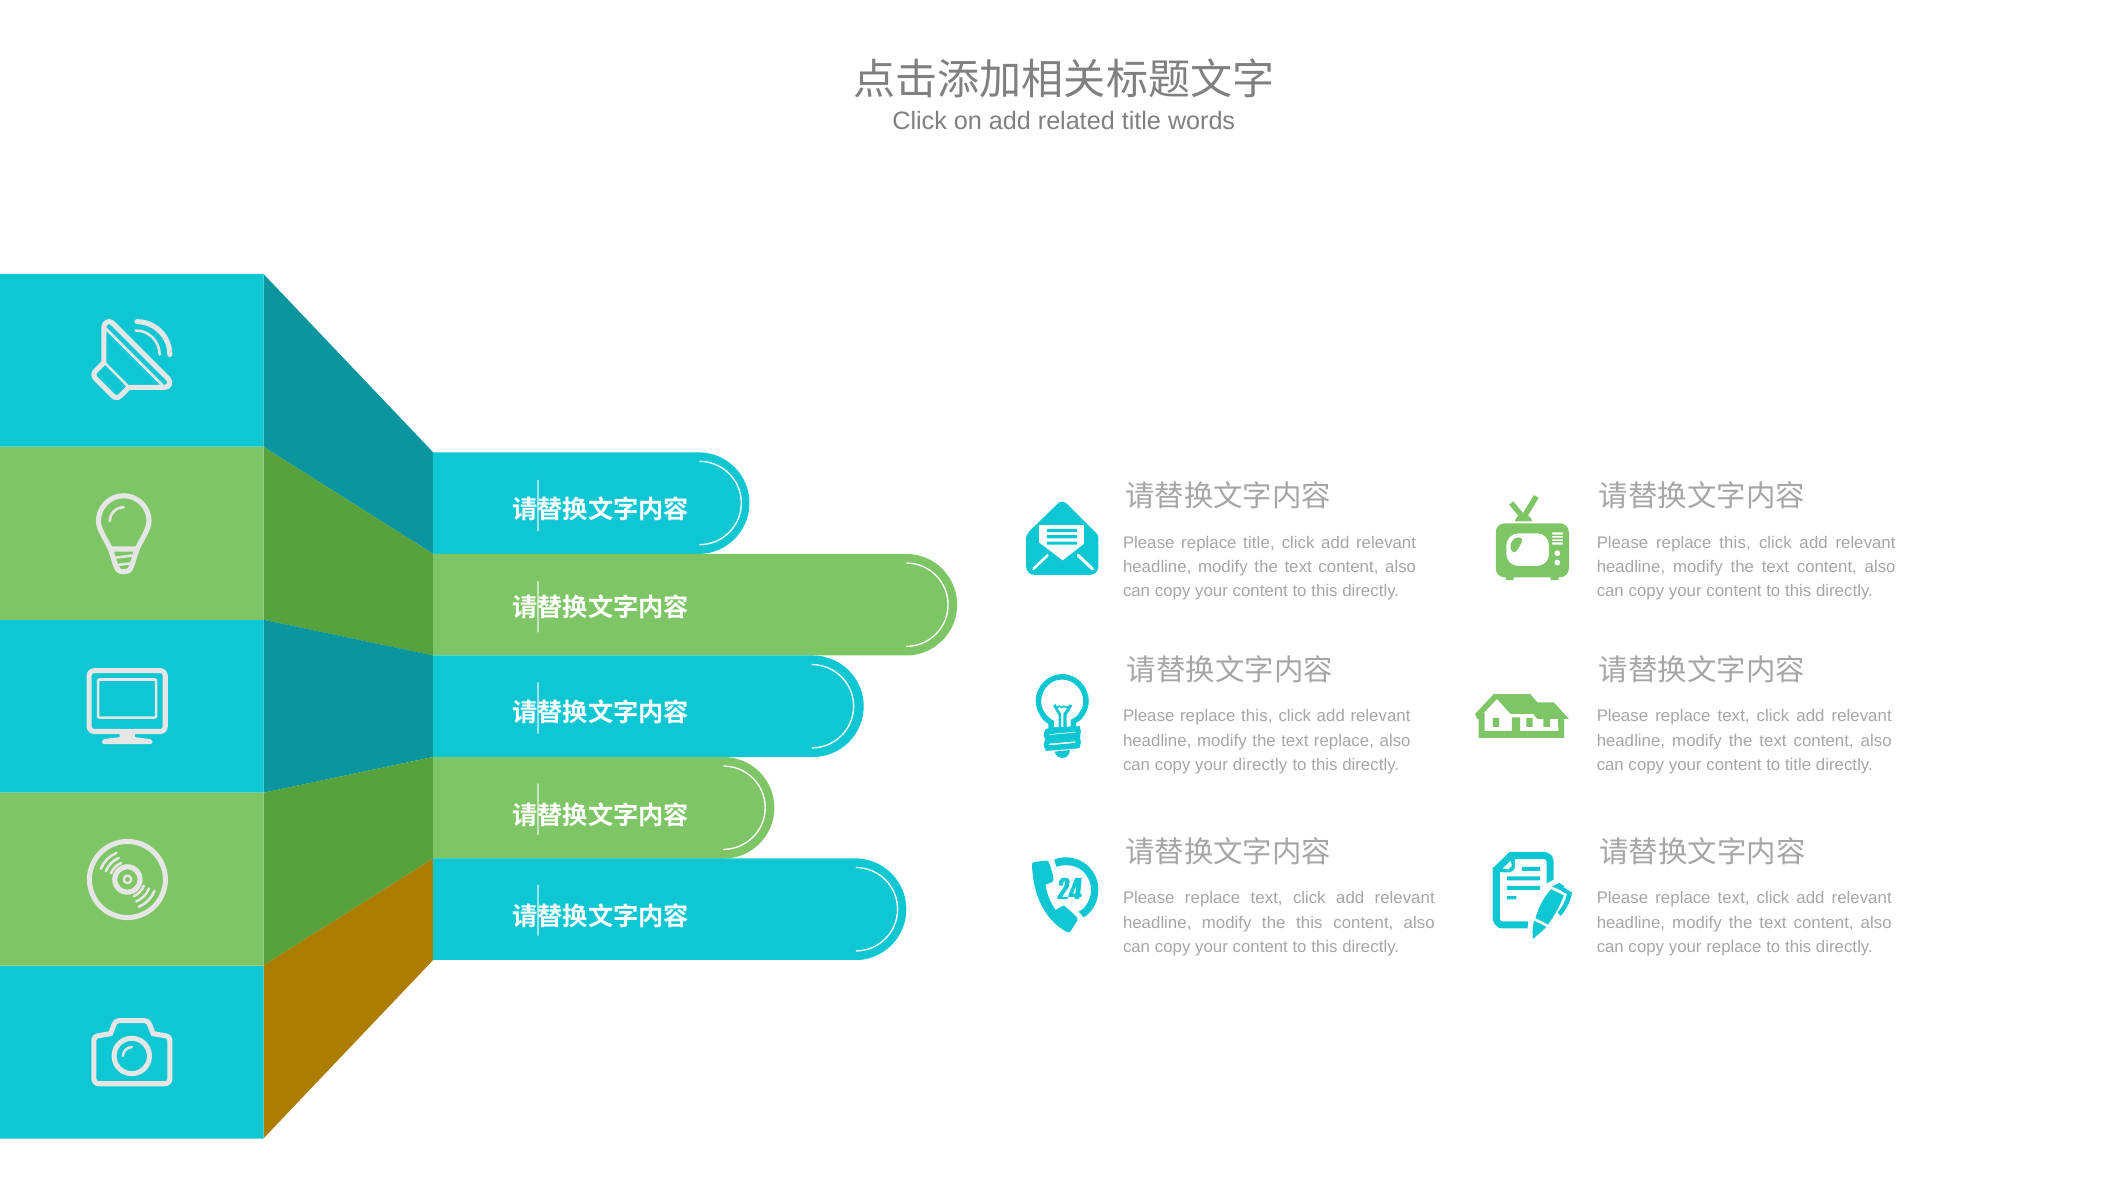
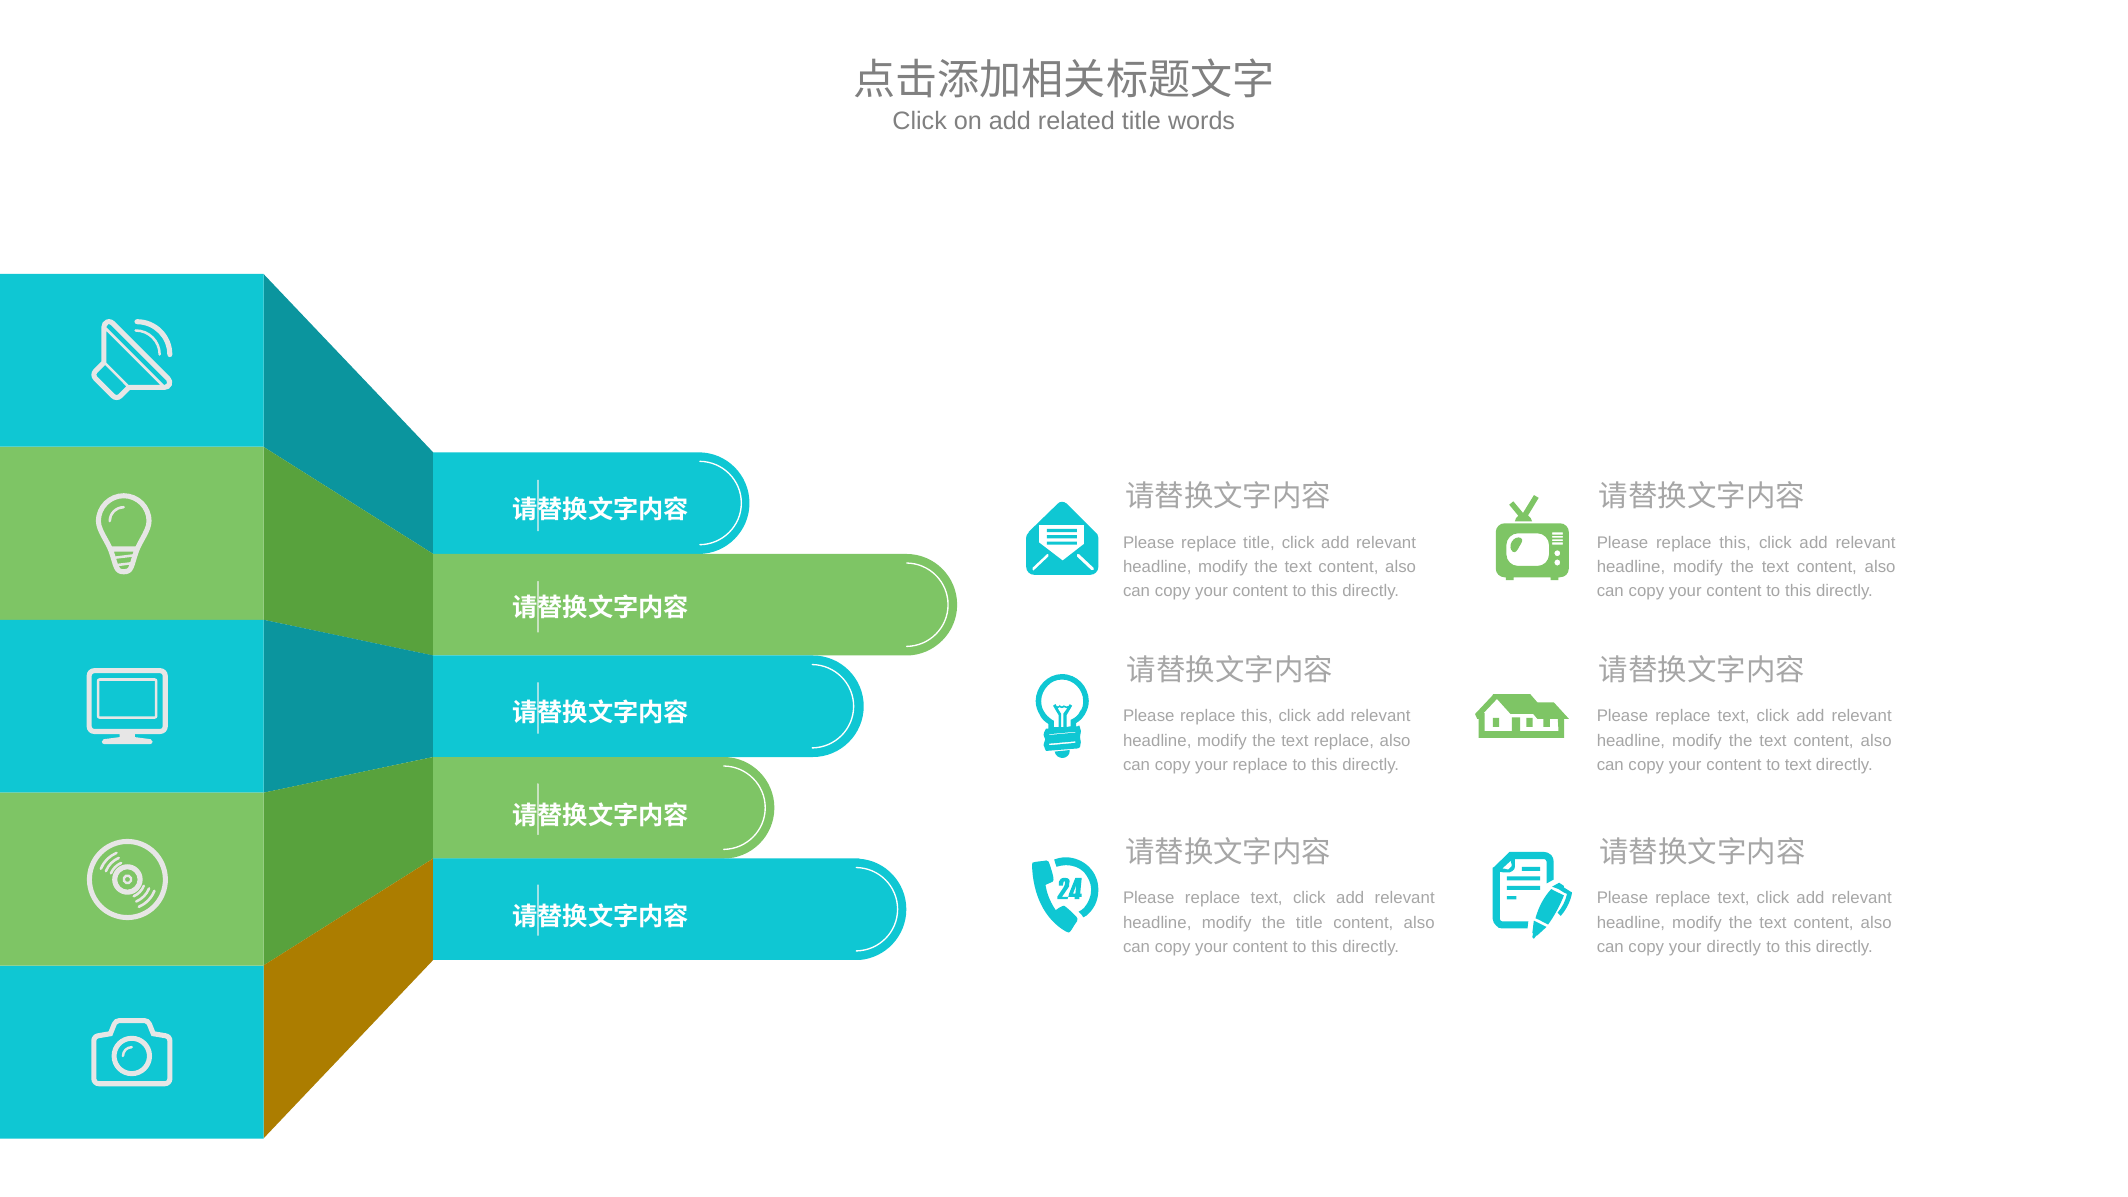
your directly: directly -> replace (1260, 765)
to title: title -> text (1798, 765)
the this: this -> title (1309, 922)
your replace: replace -> directly (1734, 947)
